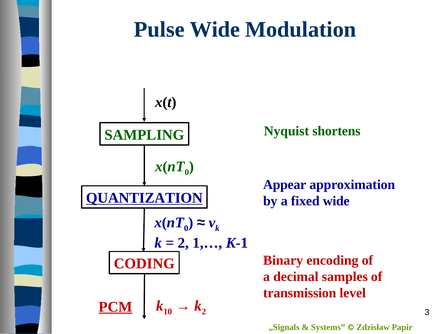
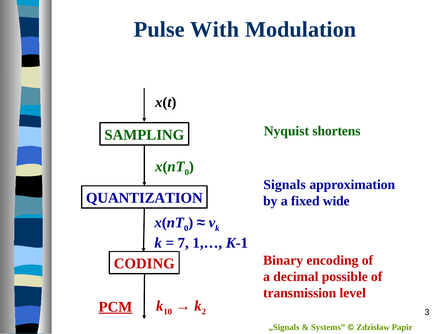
Pulse Wide: Wide -> With (215, 29)
Appear: Appear -> Signals (285, 184)
QUANTIZATION underline: present -> none (144, 198)
2: 2 -> 7 (183, 243)
samples: samples -> possible (345, 276)
